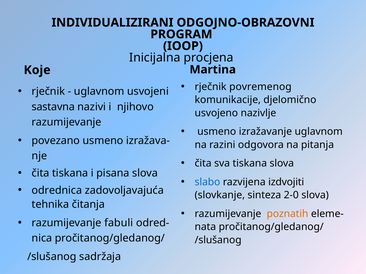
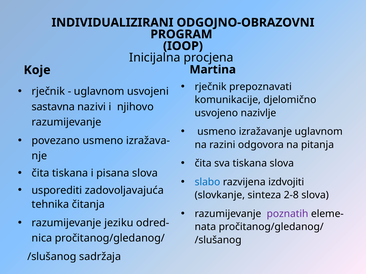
povremenog: povremenog -> prepoznavati (260, 87)
odrednica: odrednica -> usporediti (57, 191)
2-0: 2-0 -> 2-8 (291, 195)
poznatih colour: orange -> purple (287, 214)
fabuli: fabuli -> jeziku (119, 223)
